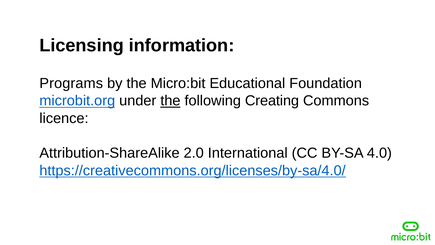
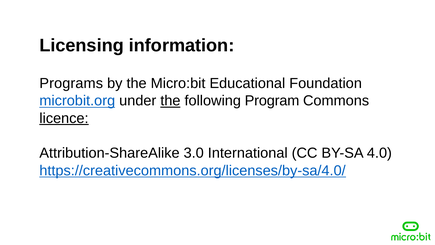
Creating: Creating -> Program (272, 101)
licence underline: none -> present (64, 118)
2.0: 2.0 -> 3.0 (194, 153)
